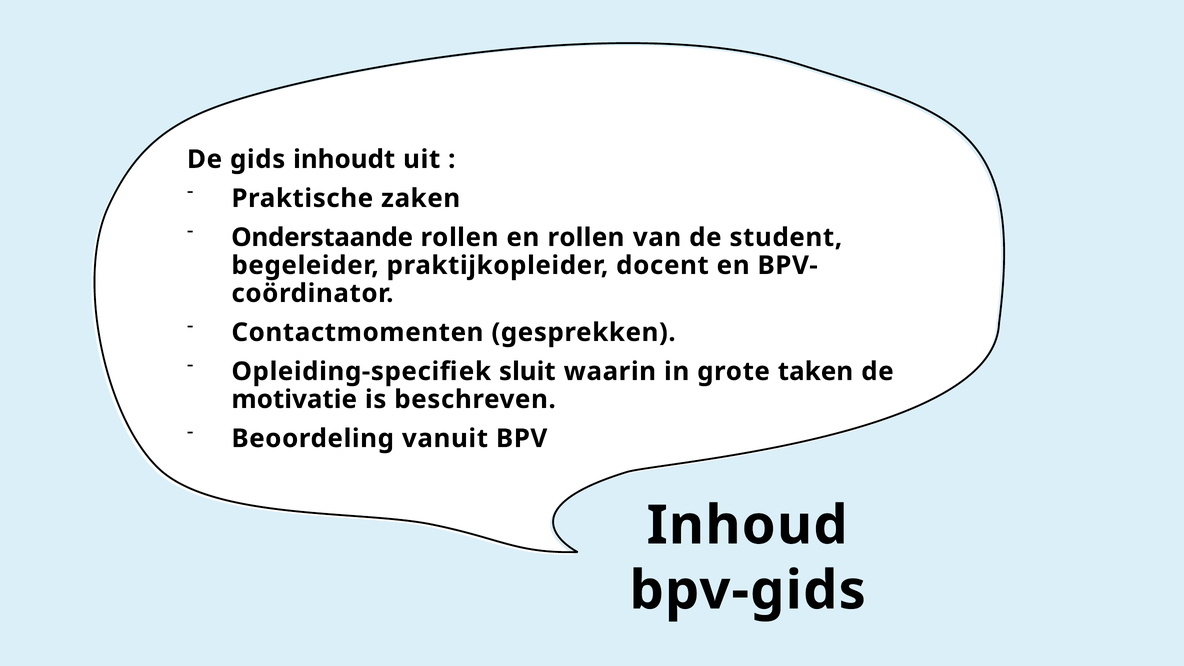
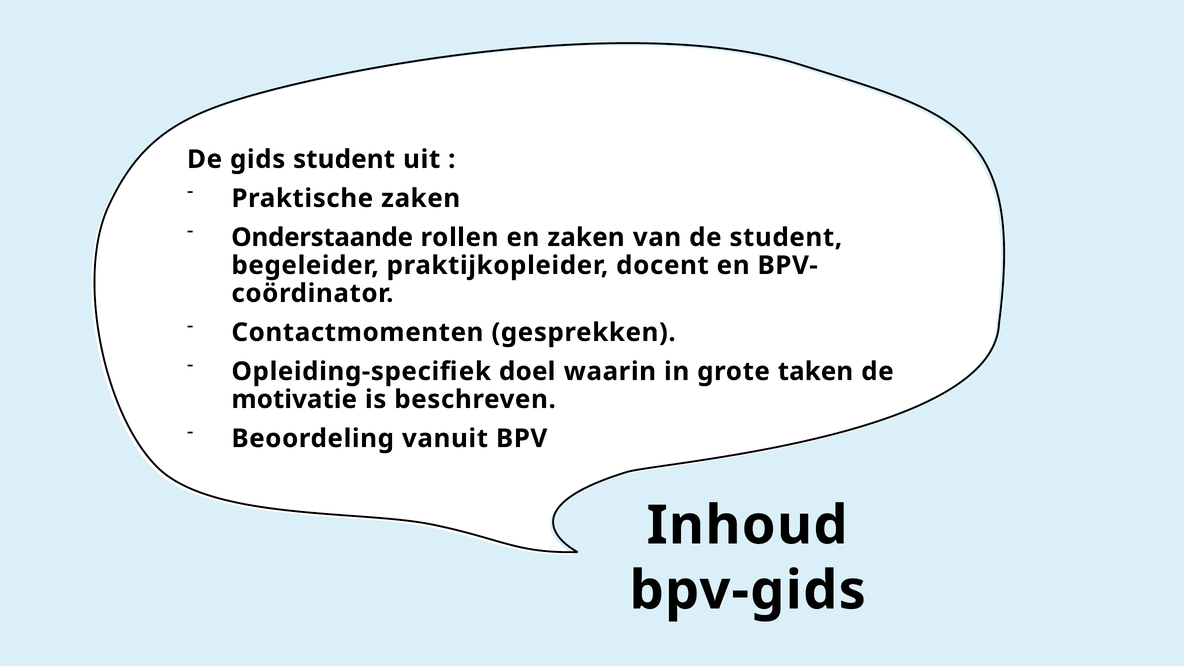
gids inhoudt: inhoudt -> student (344, 159)
en rollen: rollen -> zaken (586, 237)
sluit: sluit -> doel (527, 371)
